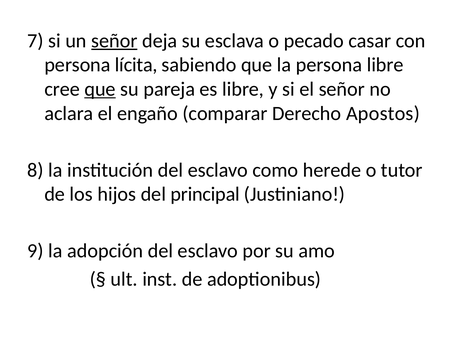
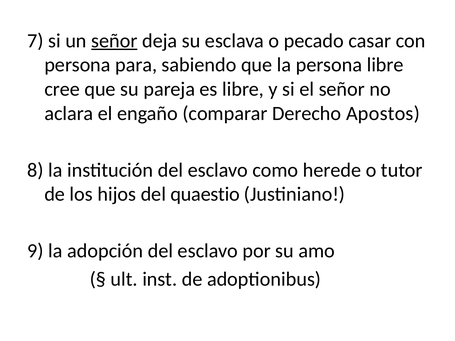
lícita: lícita -> para (136, 65)
que underline: present -> none (100, 89)
principal: principal -> quaestio (205, 194)
